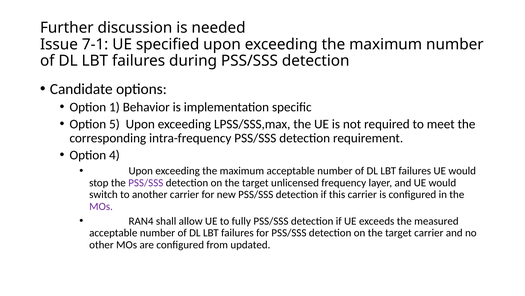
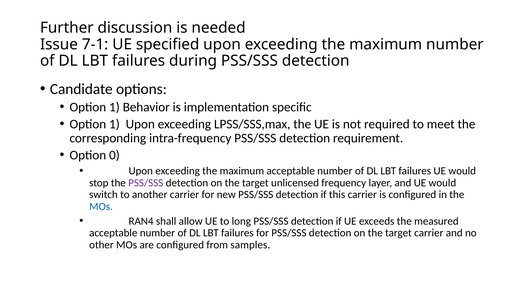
5: 5 -> 1 (114, 124)
4: 4 -> 0 (114, 155)
MOs colour: purple -> blue (101, 206)
fully: fully -> long (241, 221)
updated: updated -> samples (250, 244)
